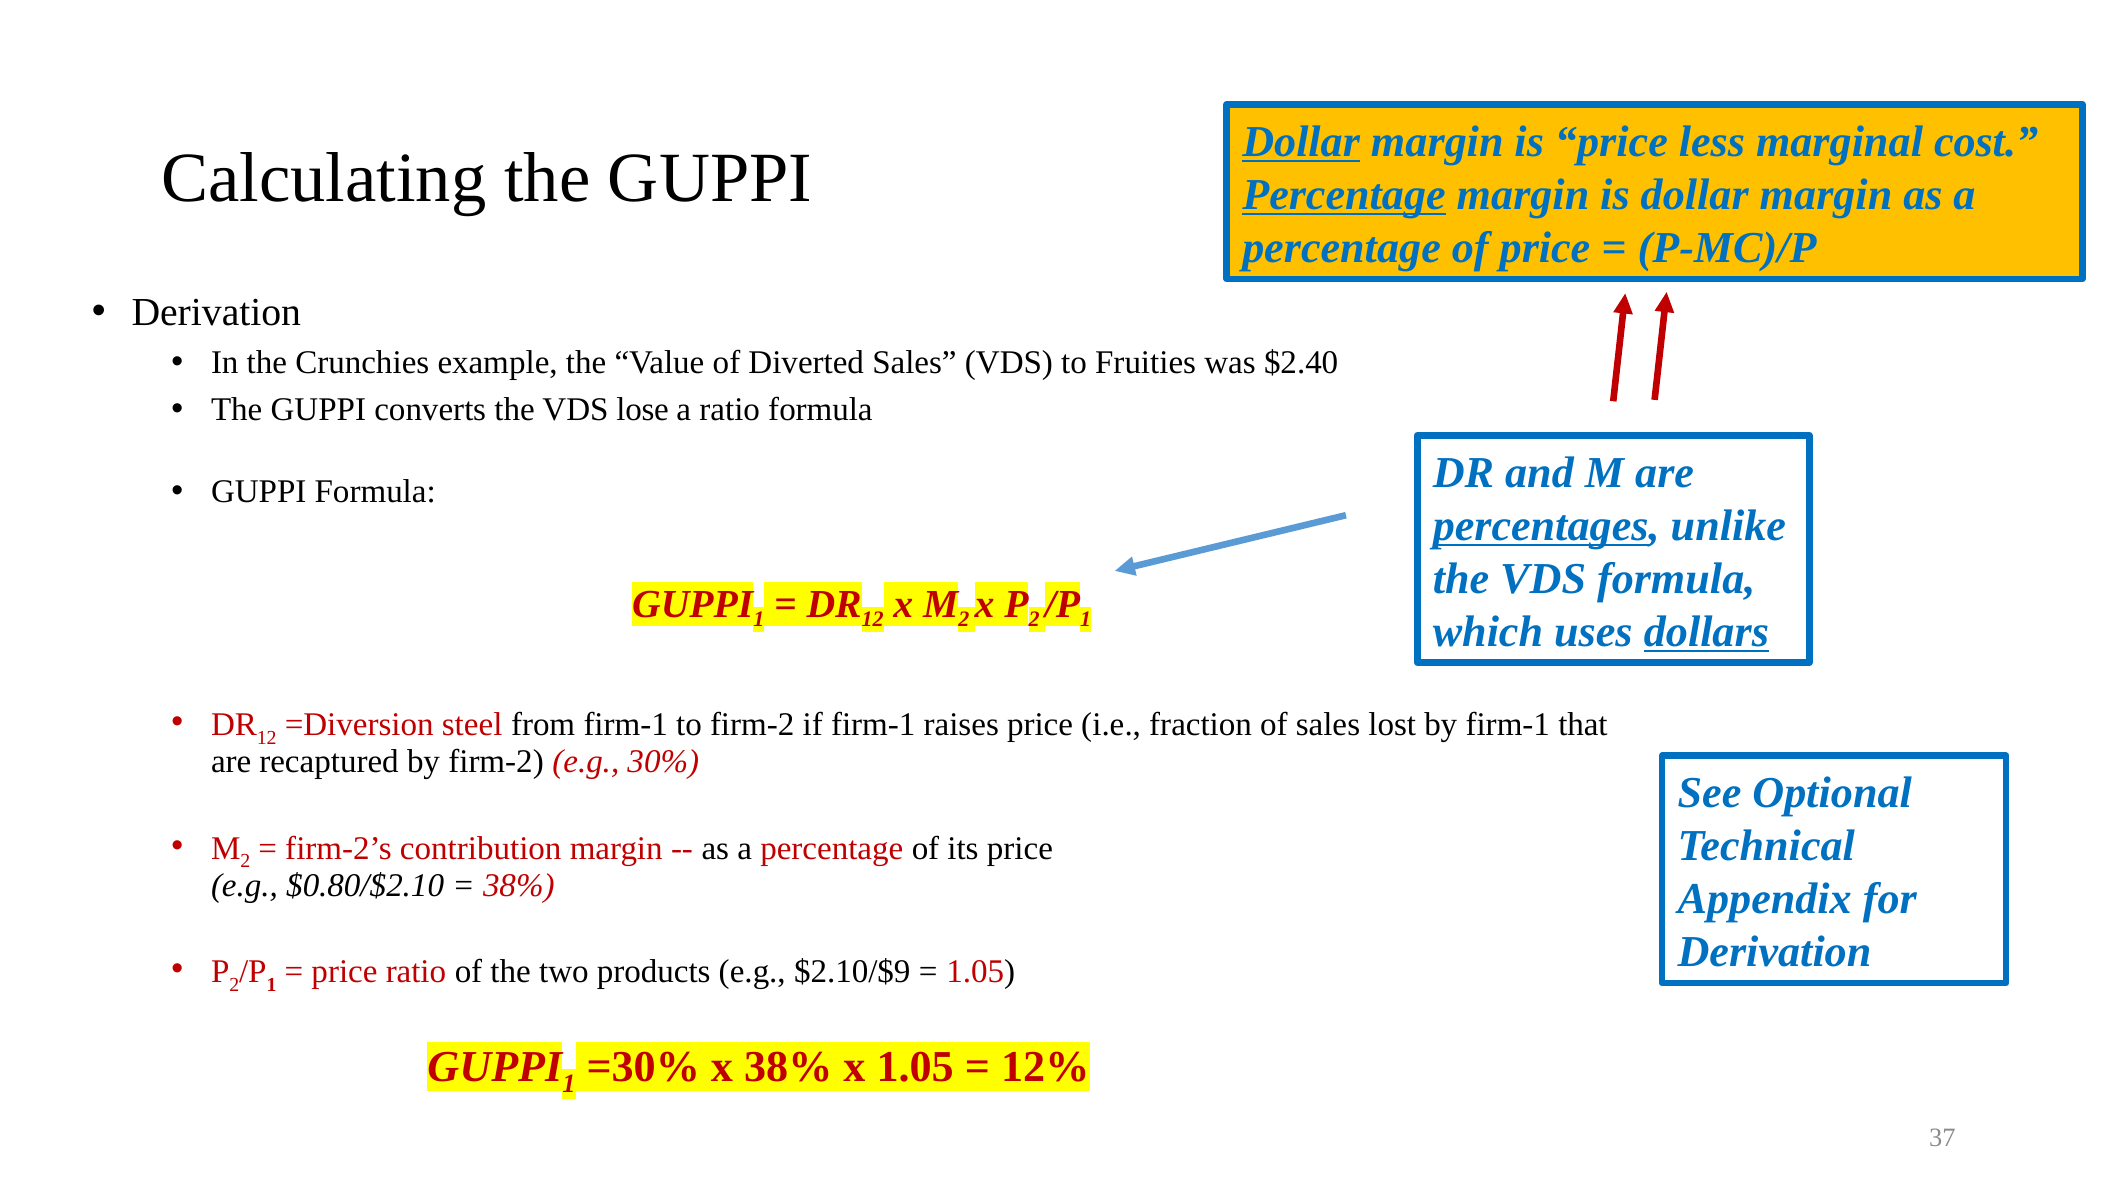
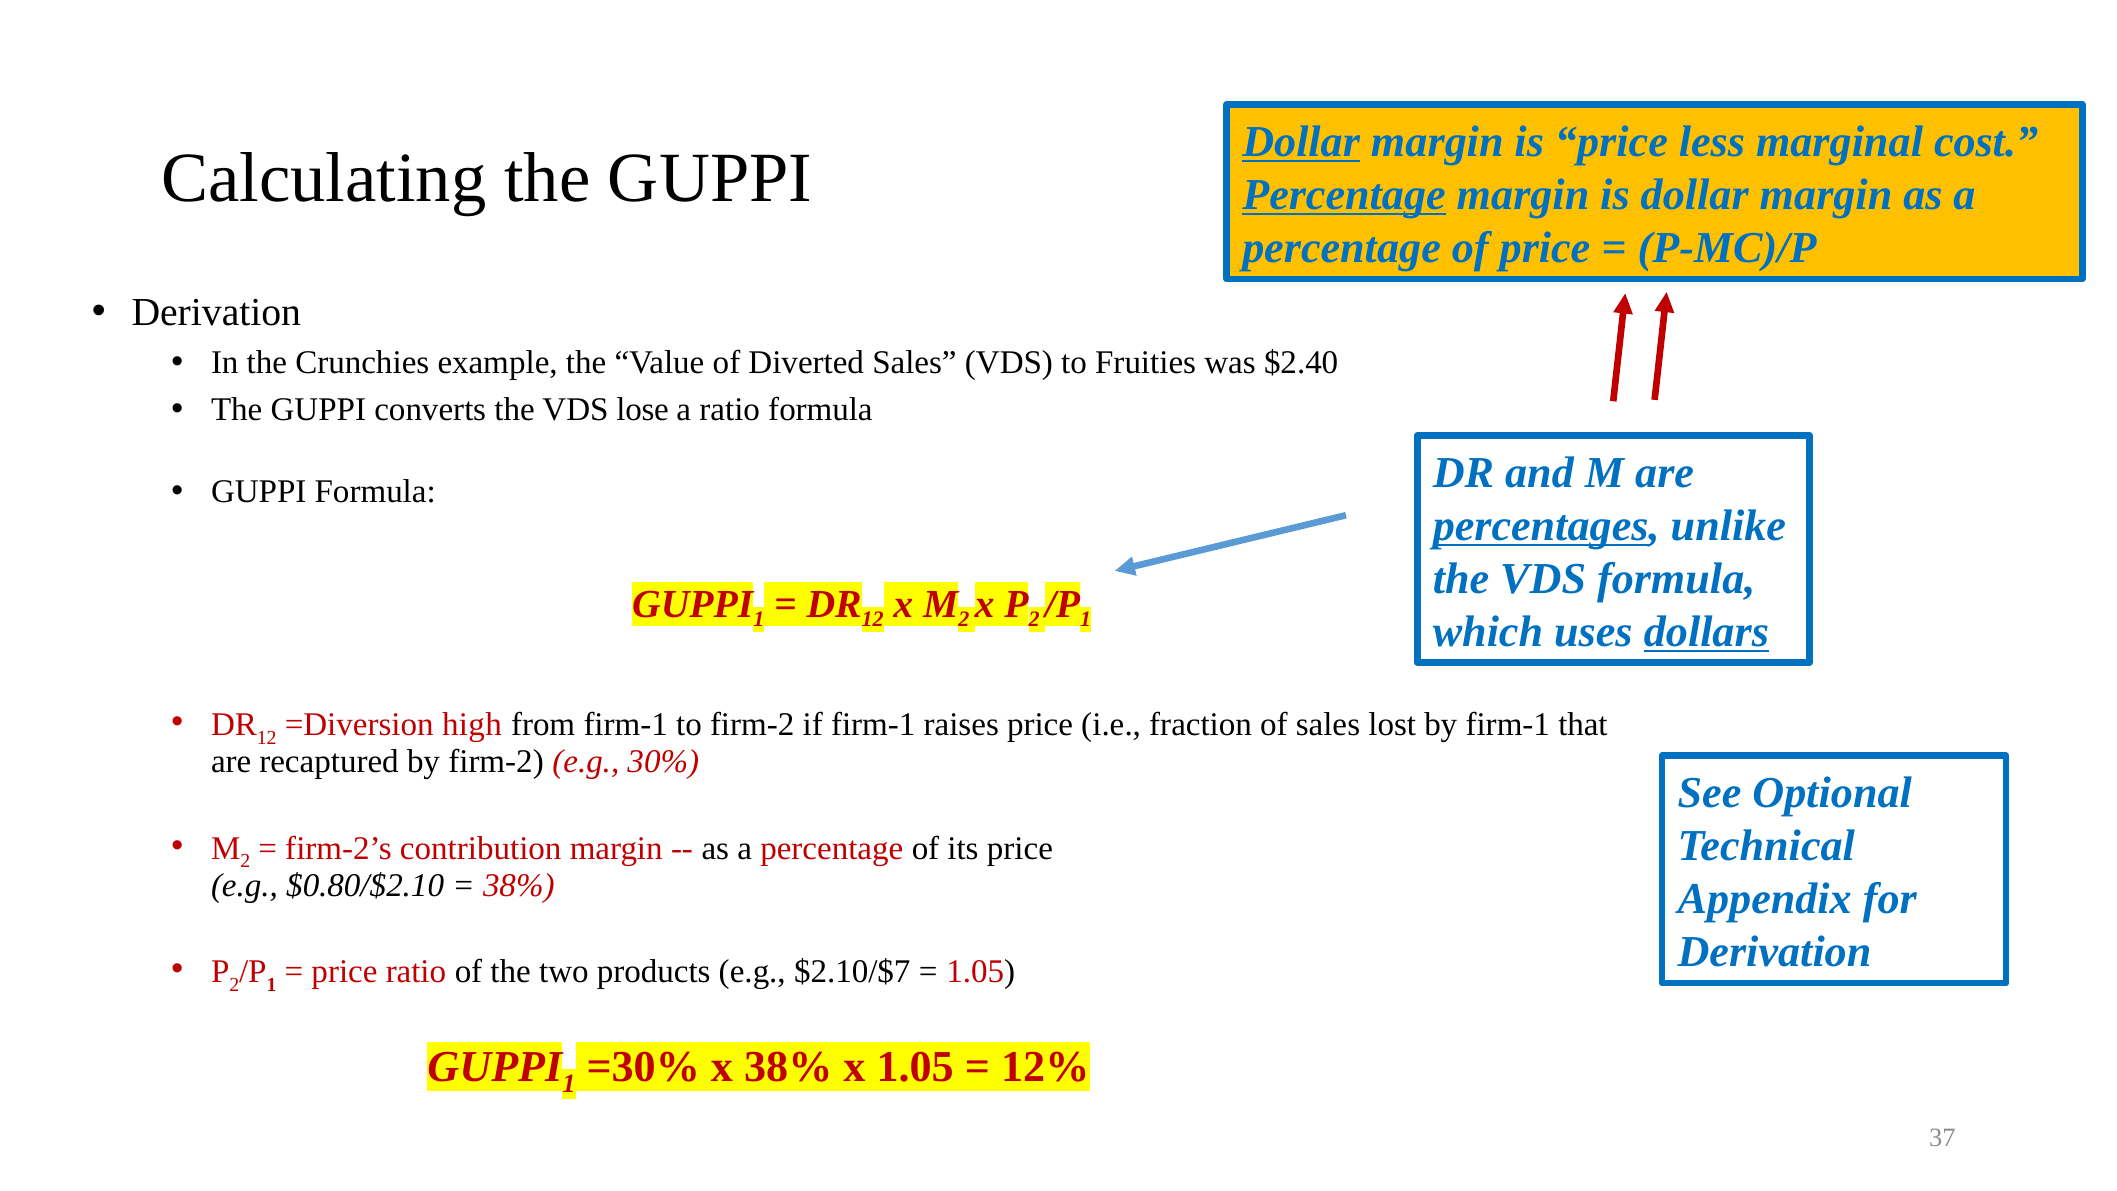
steel: steel -> high (472, 725)
$2.10/$9: $2.10/$9 -> $2.10/$7 (852, 972)
